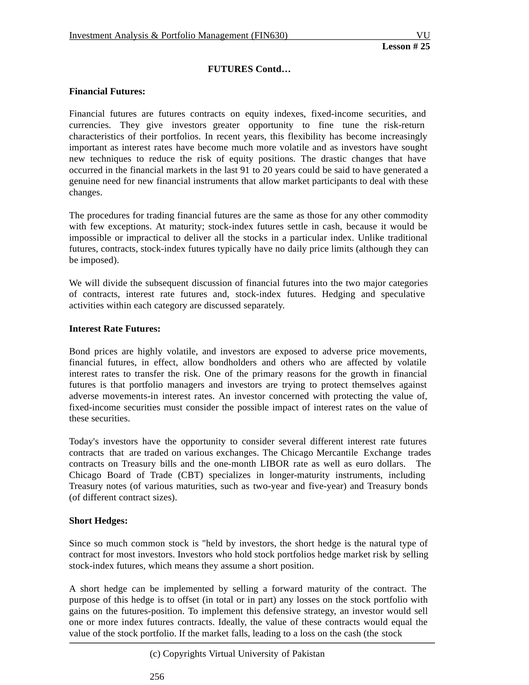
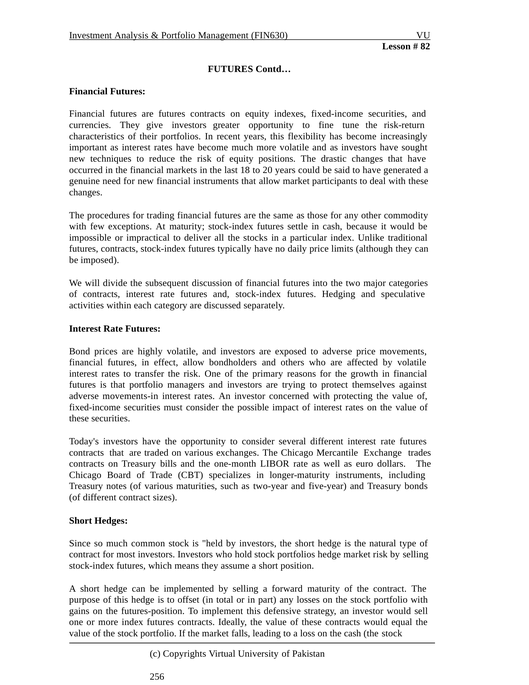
25: 25 -> 82 (425, 46)
91: 91 -> 18 (245, 170)
